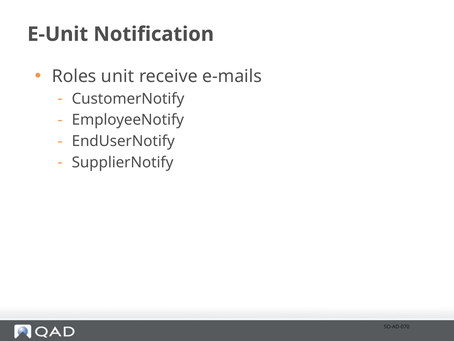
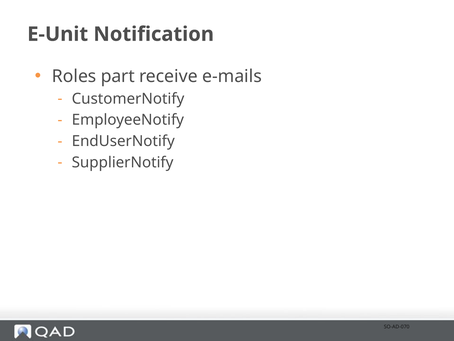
unit: unit -> part (118, 76)
